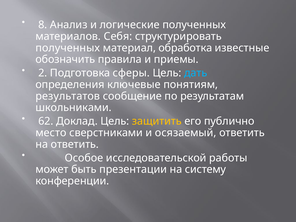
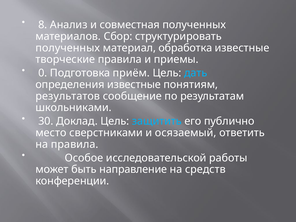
логические: логические -> совместная (130, 25)
Себя: Себя -> Сбор (118, 36)
обозначить: обозначить -> творческие (65, 59)
2: 2 -> 0 (43, 73)
сферы: сферы -> приём (131, 73)
определения ключевые: ключевые -> известные (134, 85)
62: 62 -> 30 (46, 121)
защитить colour: yellow -> light blue (157, 121)
на ответить: ответить -> правила (75, 144)
презентации: презентации -> направление (133, 169)
систему: систему -> средств (205, 169)
